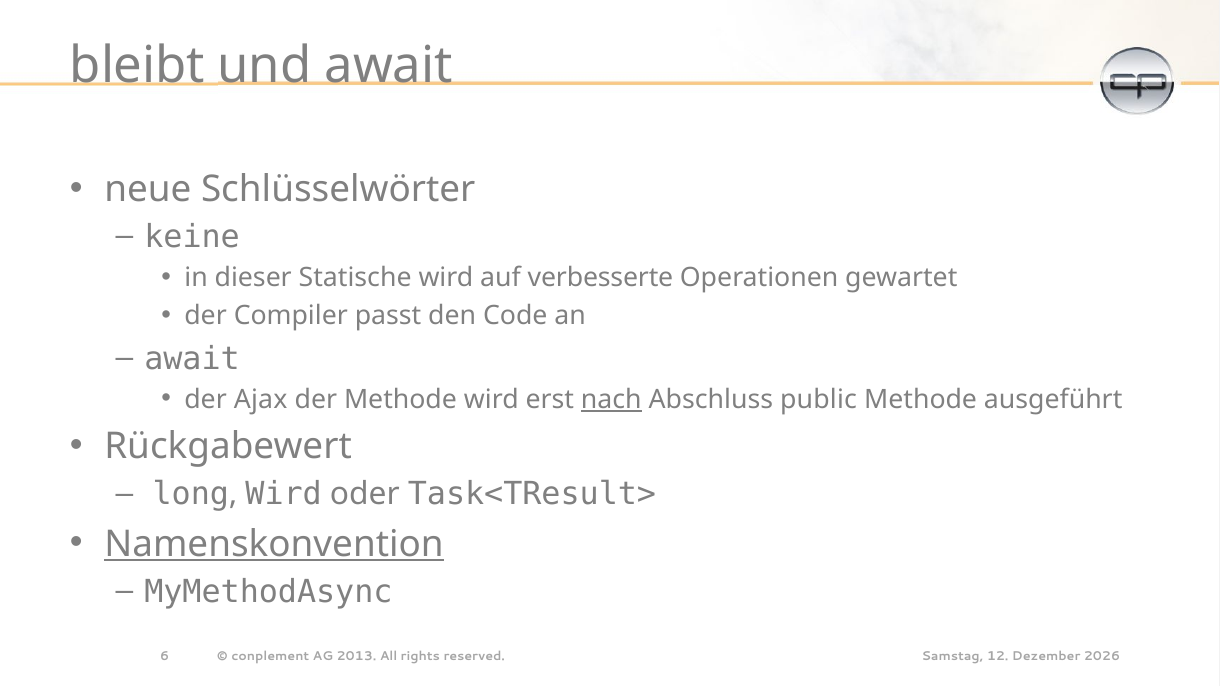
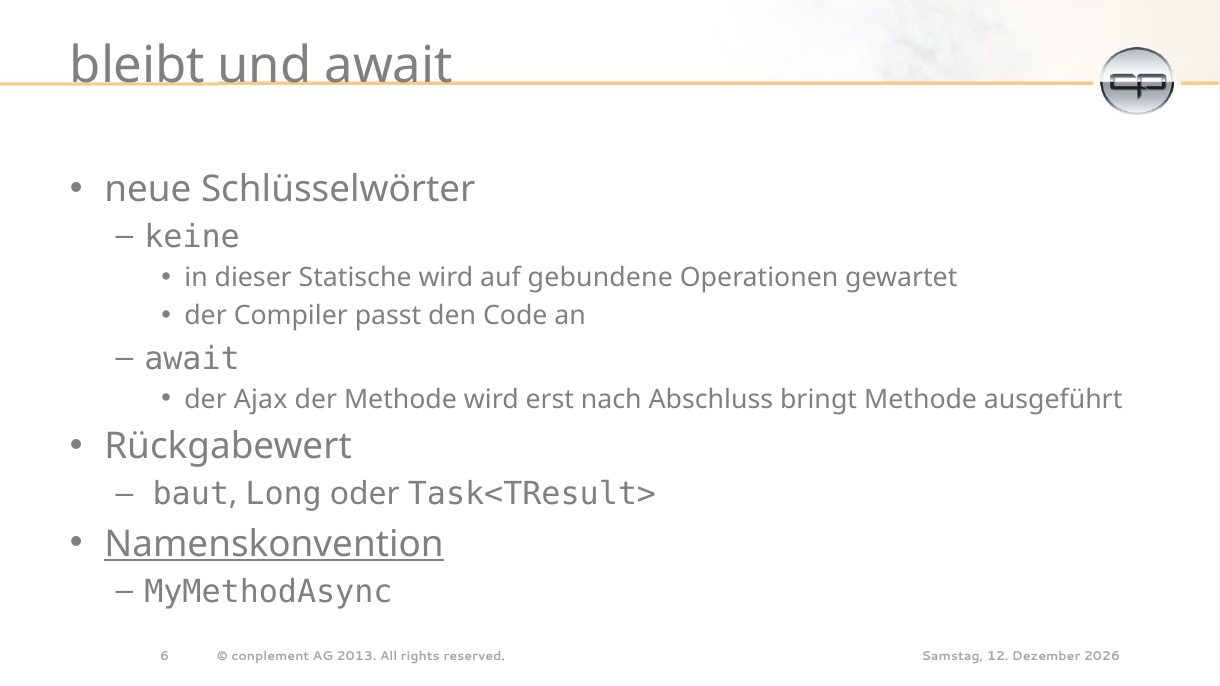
verbesserte: verbesserte -> gebundene (600, 278)
nach underline: present -> none (611, 400)
public: public -> bringt (819, 400)
long: long -> baut (191, 494)
Wird: Wird -> Long (284, 494)
